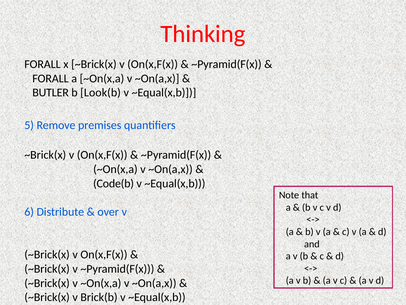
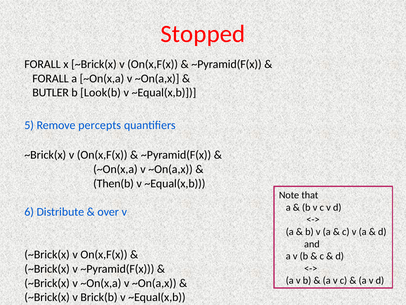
Thinking: Thinking -> Stopped (203, 34)
premises: premises -> percepts (100, 125)
Code(b: Code(b -> Then(b (114, 183)
